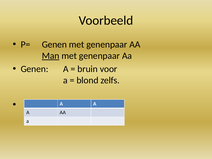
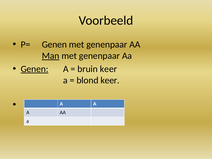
Genen underline: none -> present (35, 69)
bruin voor: voor -> keer (108, 69)
blond zelfs: zelfs -> keer (110, 80)
